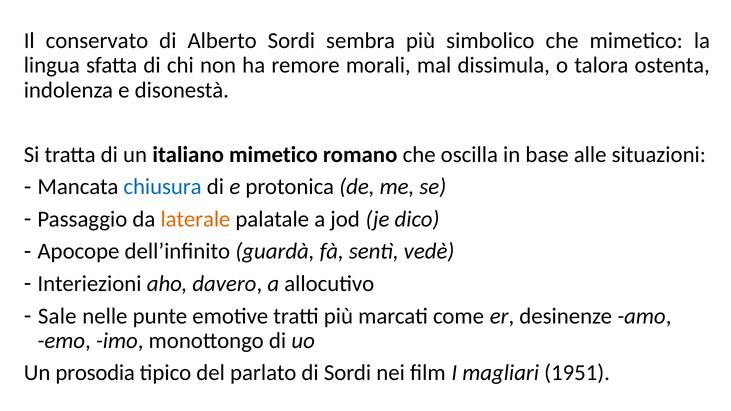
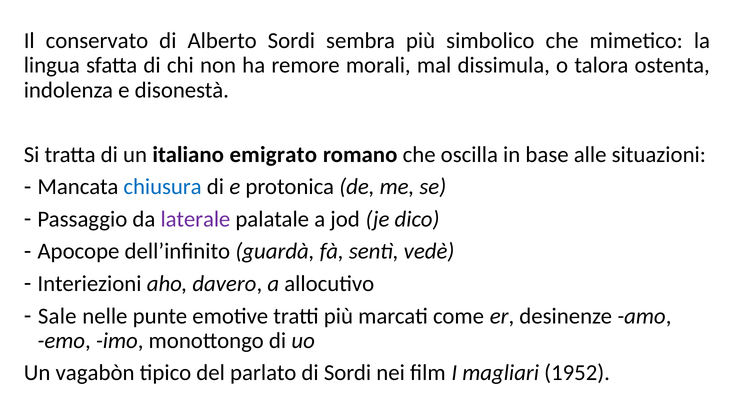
italiano mimetico: mimetico -> emigrato (273, 155)
laterale colour: orange -> purple (195, 219)
prosodia: prosodia -> vagabòn (95, 373)
1951: 1951 -> 1952 (577, 373)
